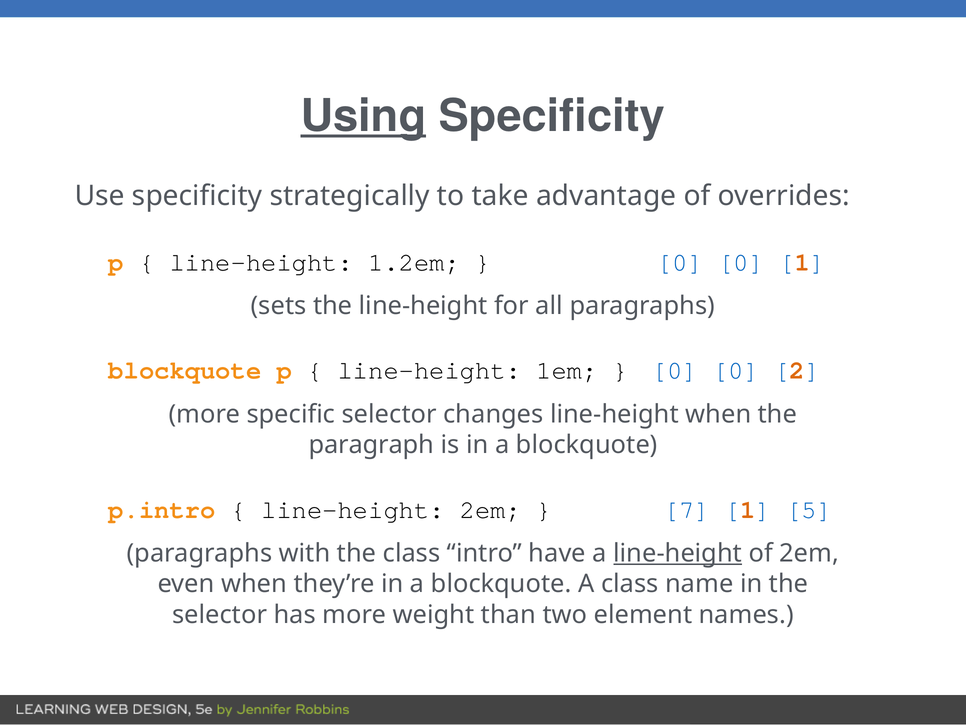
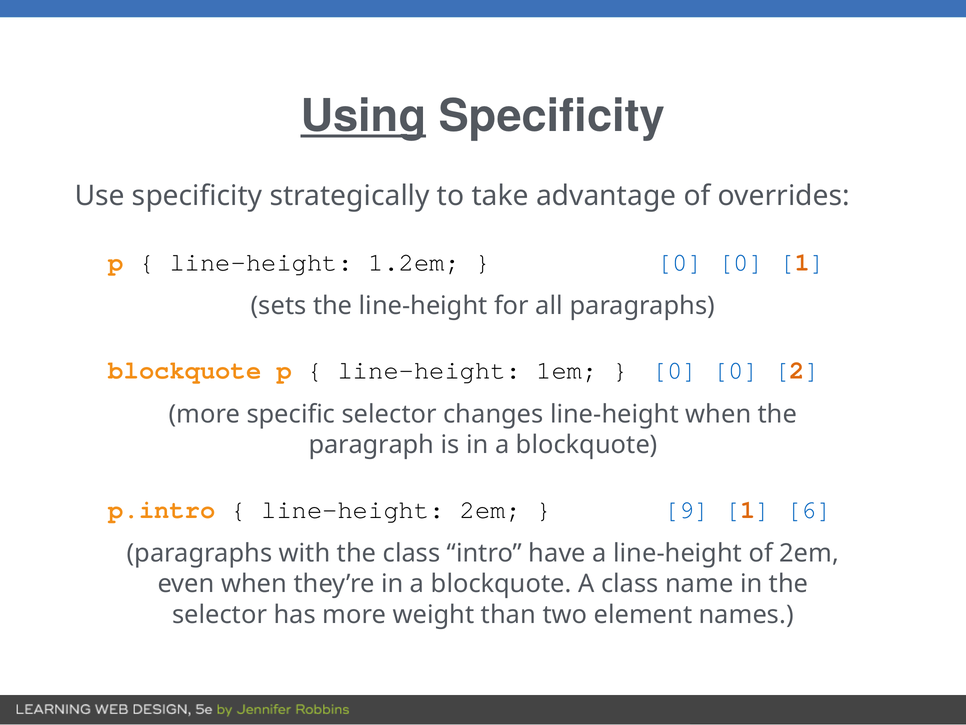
7: 7 -> 9 (687, 509)
5: 5 -> 6 (809, 509)
line-height underline: present -> none (678, 553)
